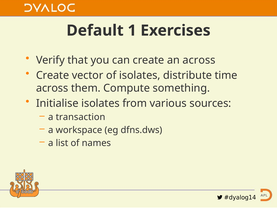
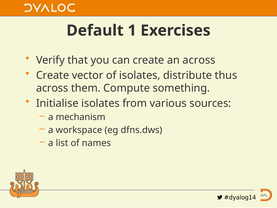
time: time -> thus (226, 75)
transaction: transaction -> mechanism (81, 117)
